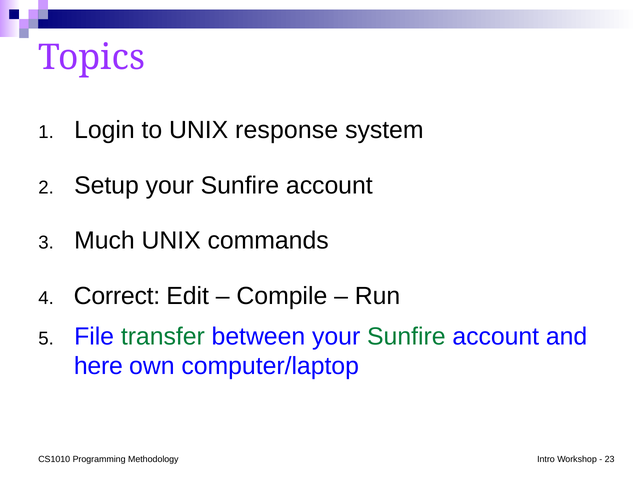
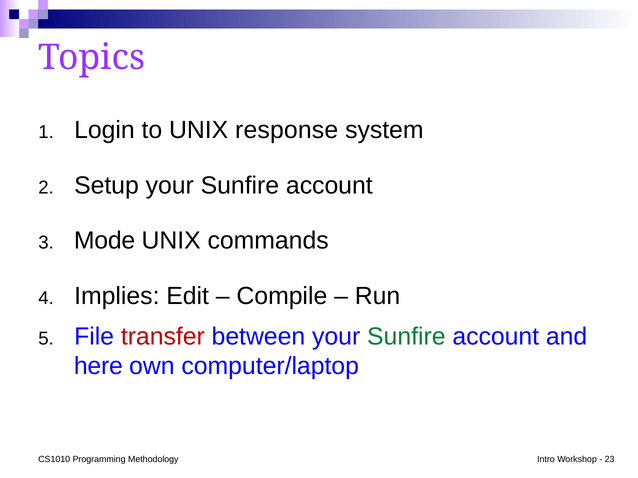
Much: Much -> Mode (105, 241)
Correct: Correct -> Implies (117, 296)
transfer colour: green -> red (163, 337)
